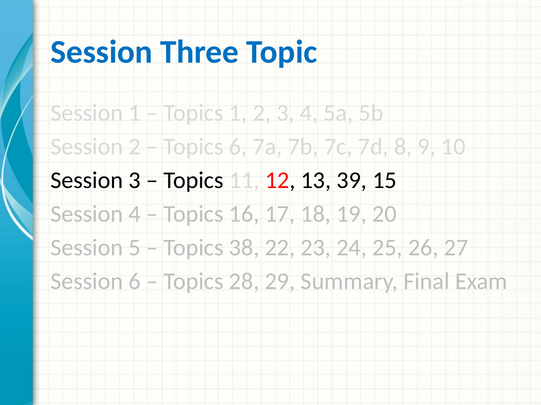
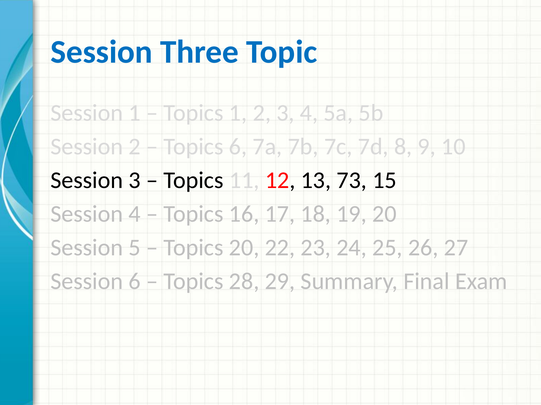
39: 39 -> 73 (352, 181)
Topics 38: 38 -> 20 (244, 248)
